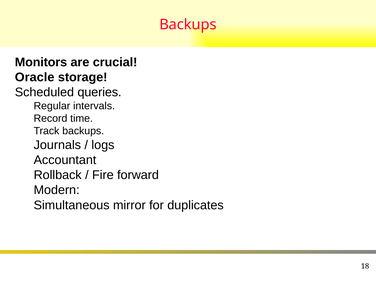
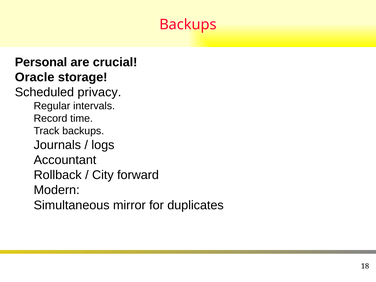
Monitors: Monitors -> Personal (41, 62)
queries: queries -> privacy (99, 92)
Fire: Fire -> City (103, 175)
